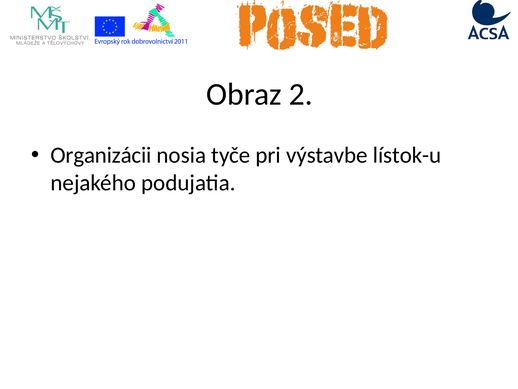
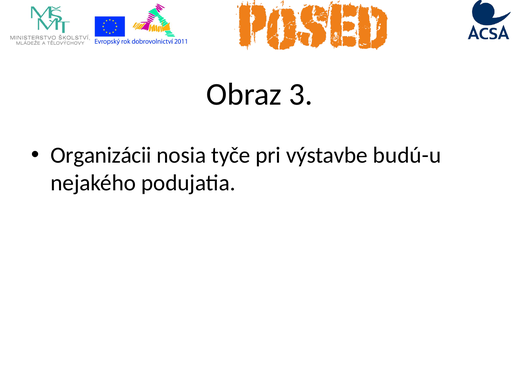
2: 2 -> 3 (301, 94)
lístok-u: lístok-u -> budú-u (407, 155)
